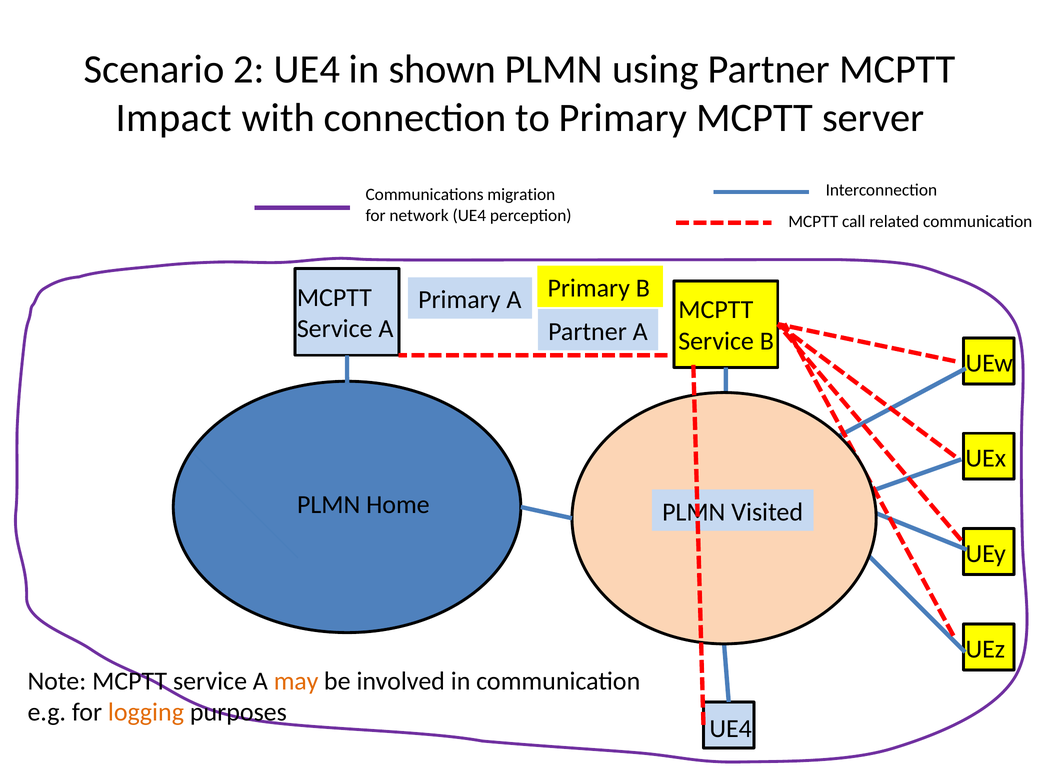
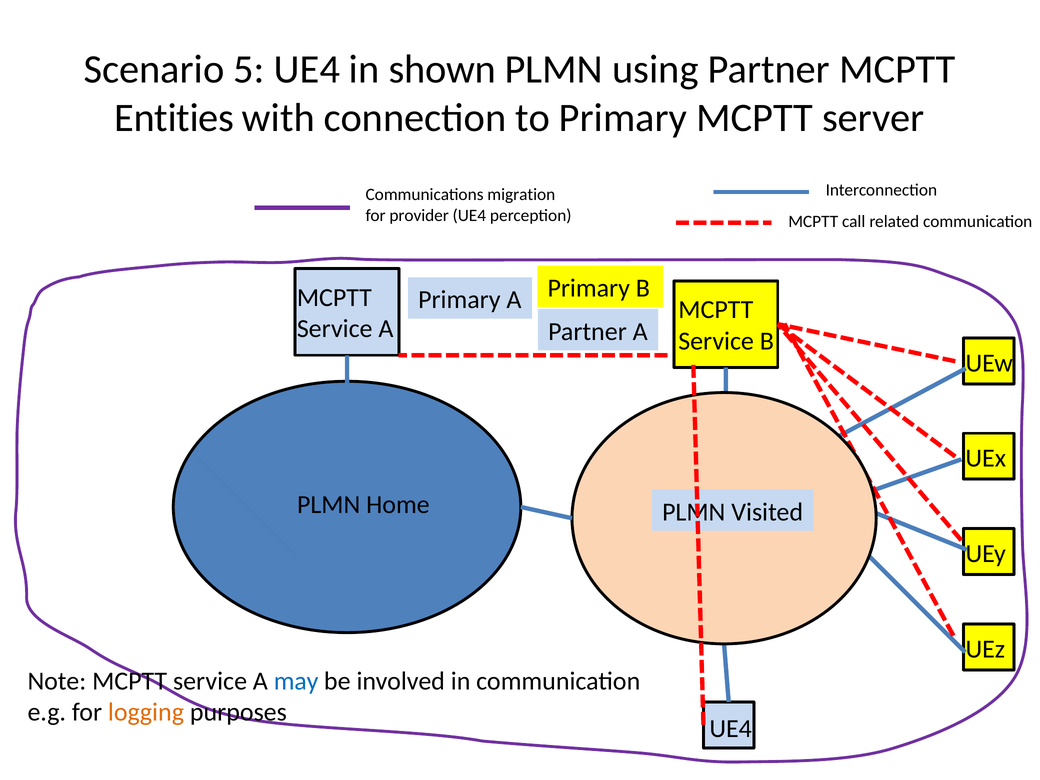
2: 2 -> 5 (249, 70)
Impact: Impact -> Entities (174, 118)
network: network -> provider (419, 215)
may colour: orange -> blue (296, 681)
